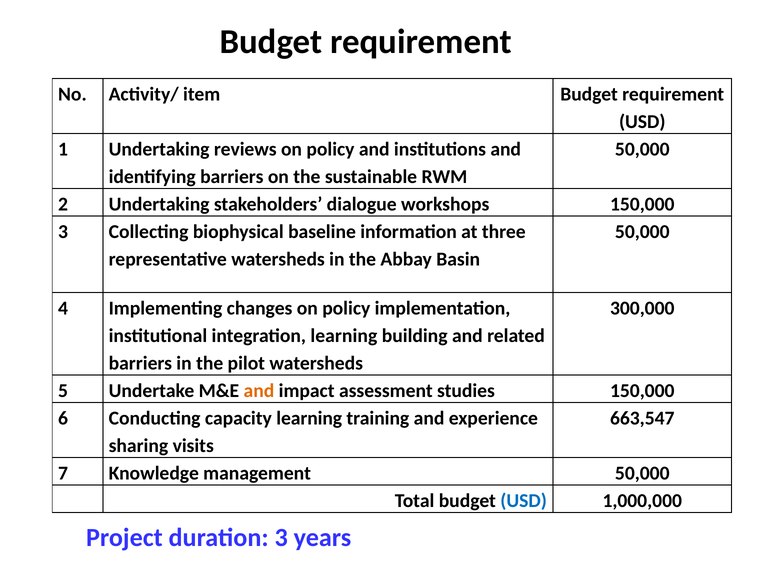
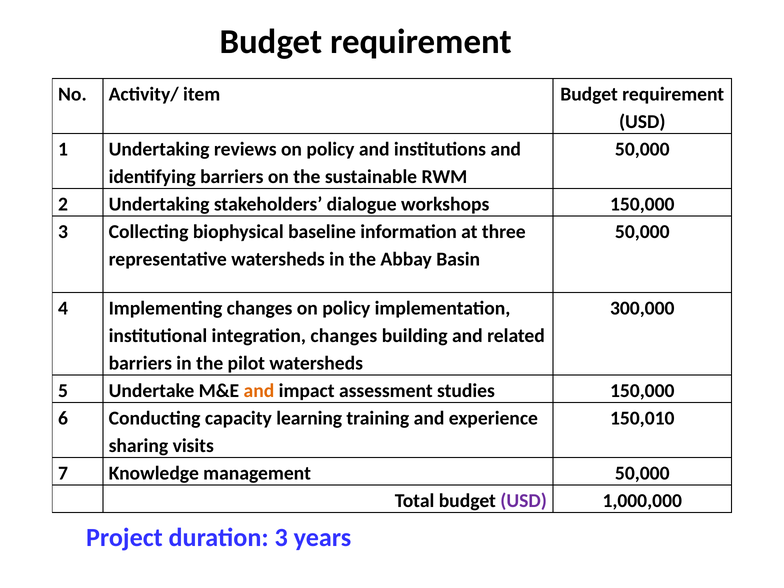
integration learning: learning -> changes (344, 336)
663,547: 663,547 -> 150,010 (642, 418)
USD colour: blue -> purple (524, 501)
